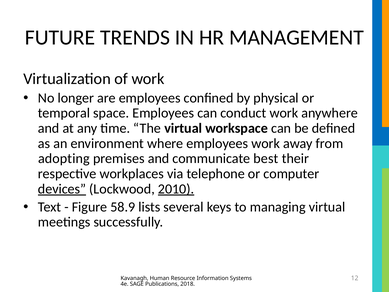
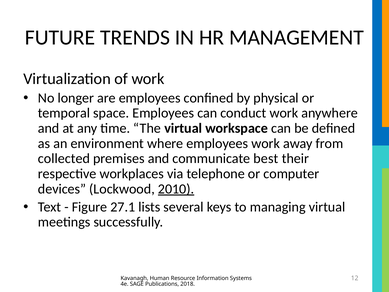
adopting: adopting -> collected (64, 158)
devices underline: present -> none (62, 189)
58.9: 58.9 -> 27.1 (123, 207)
